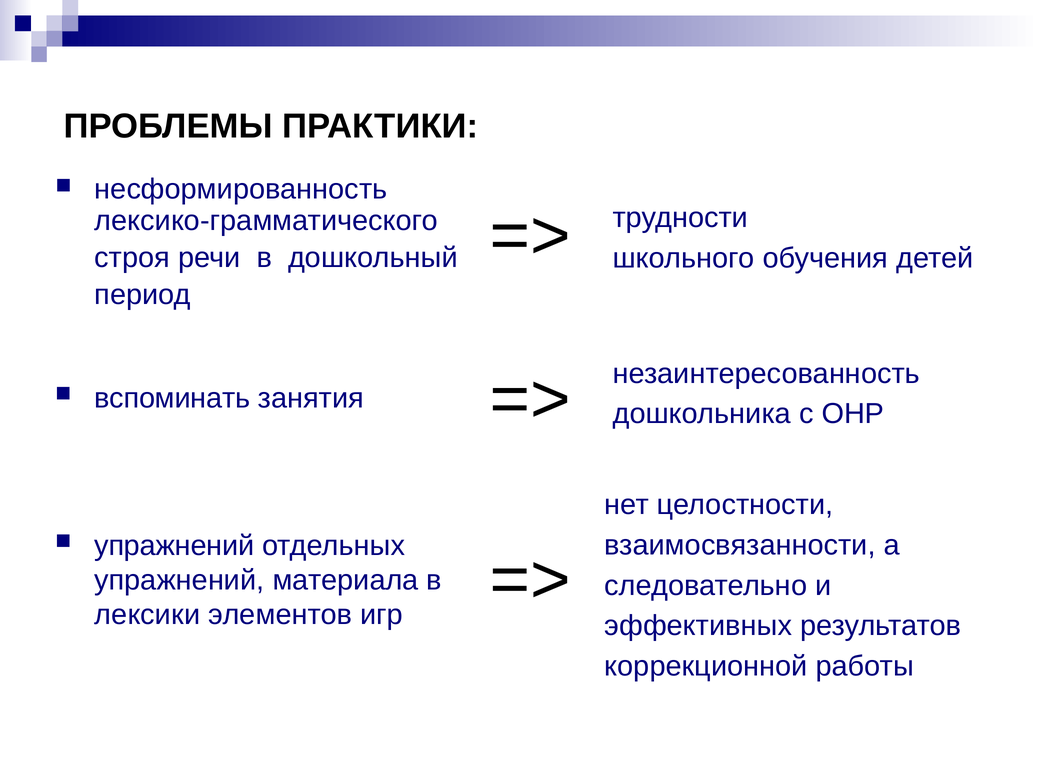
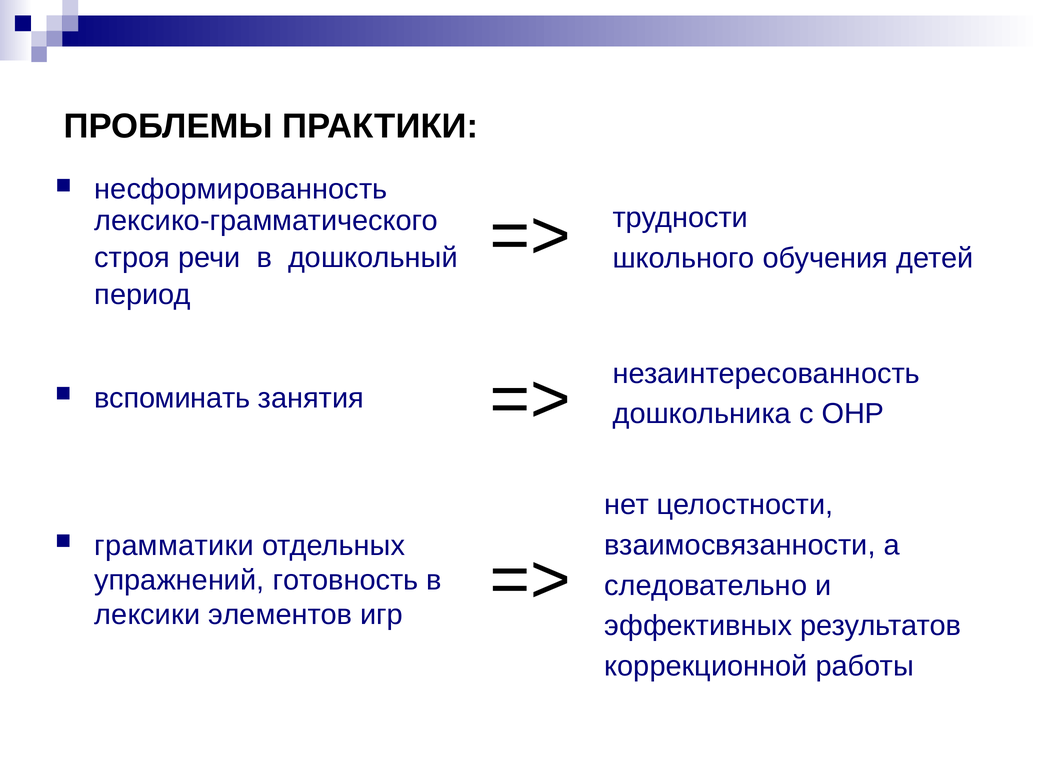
упражнений: упражнений -> грамматики (174, 546)
материала: материала -> готовность (345, 581)
